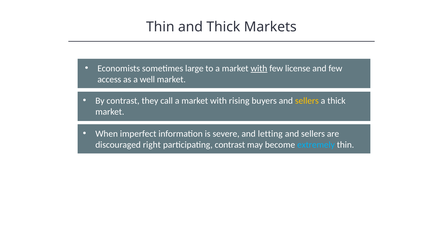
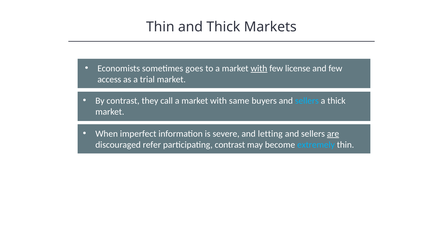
large: large -> goes (194, 68)
well: well -> trial (147, 80)
rising: rising -> same (239, 101)
sellers colour: yellow -> light blue (307, 101)
are underline: none -> present (333, 134)
right: right -> refer (152, 145)
